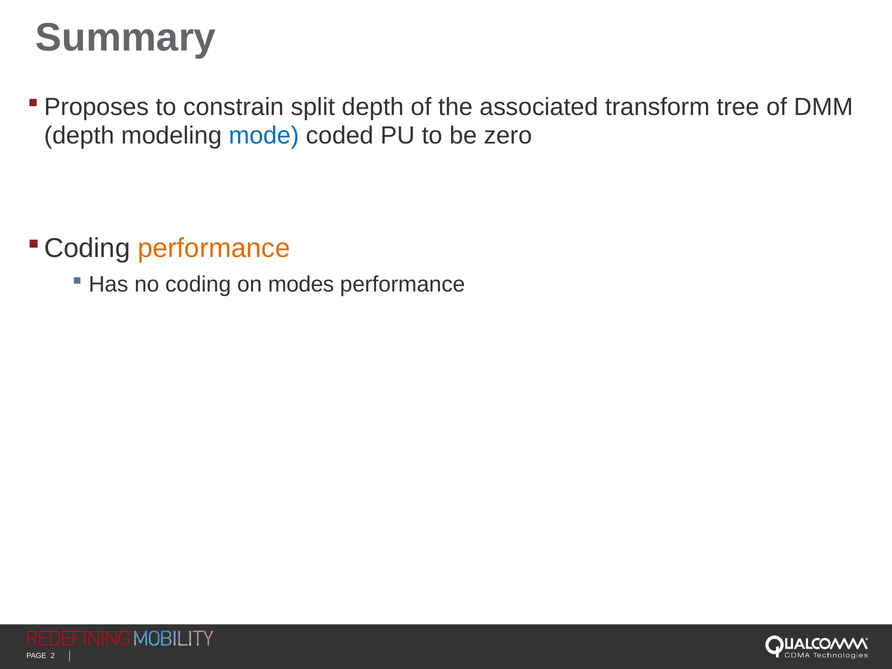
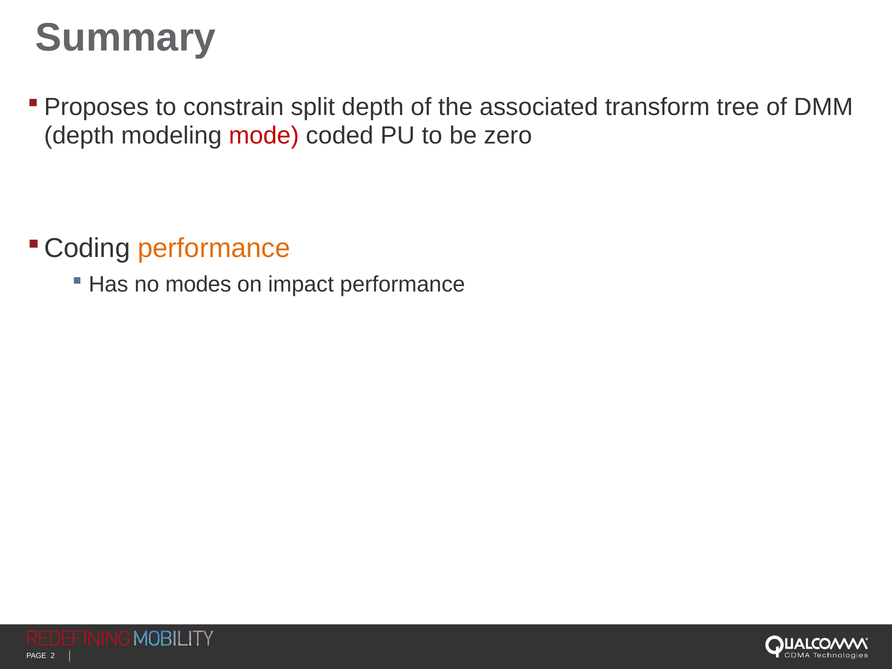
mode colour: blue -> red (264, 135)
coding: coding -> modes (198, 284)
modes: modes -> impact (301, 284)
